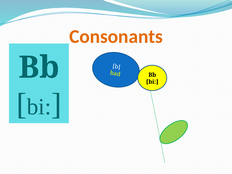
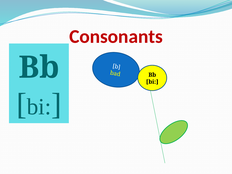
Consonants colour: orange -> red (116, 37)
